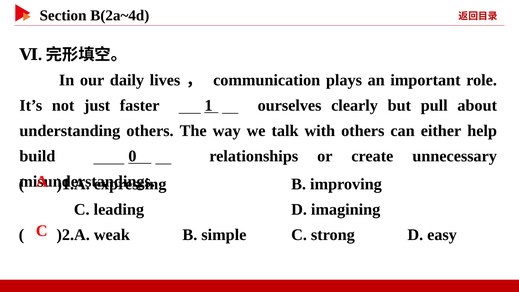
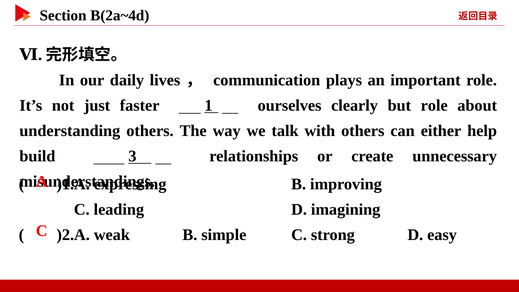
but pull: pull -> role (434, 106)
0: 0 -> 3 (132, 156)
